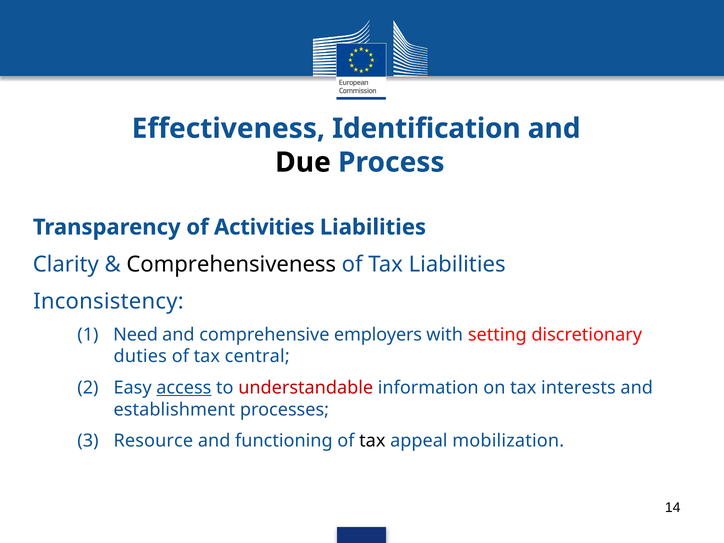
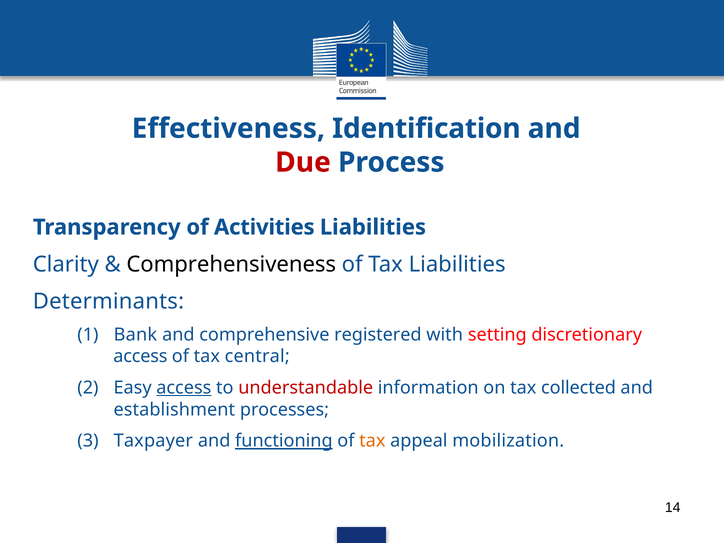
Due colour: black -> red (303, 162)
Inconsistency: Inconsistency -> Determinants (108, 301)
Need: Need -> Bank (135, 335)
employers: employers -> registered (378, 335)
duties: duties -> access (140, 356)
interests: interests -> collected (579, 388)
Resource: Resource -> Taxpayer (153, 441)
functioning underline: none -> present (284, 441)
tax colour: black -> orange (372, 441)
